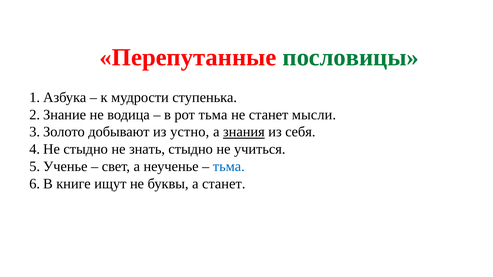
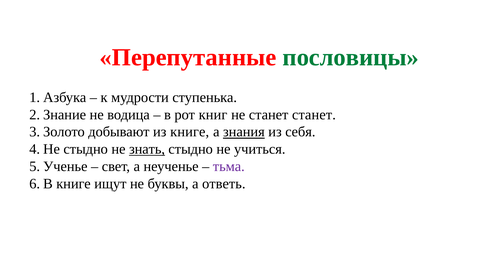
рот тьма: тьма -> книг (213, 115)
станет мысли: мысли -> станет (314, 115)
из устно: устно -> книге (190, 132)
знать underline: none -> present (147, 149)
тьма colour: blue -> purple (229, 167)
а станет: станет -> ответь (224, 184)
